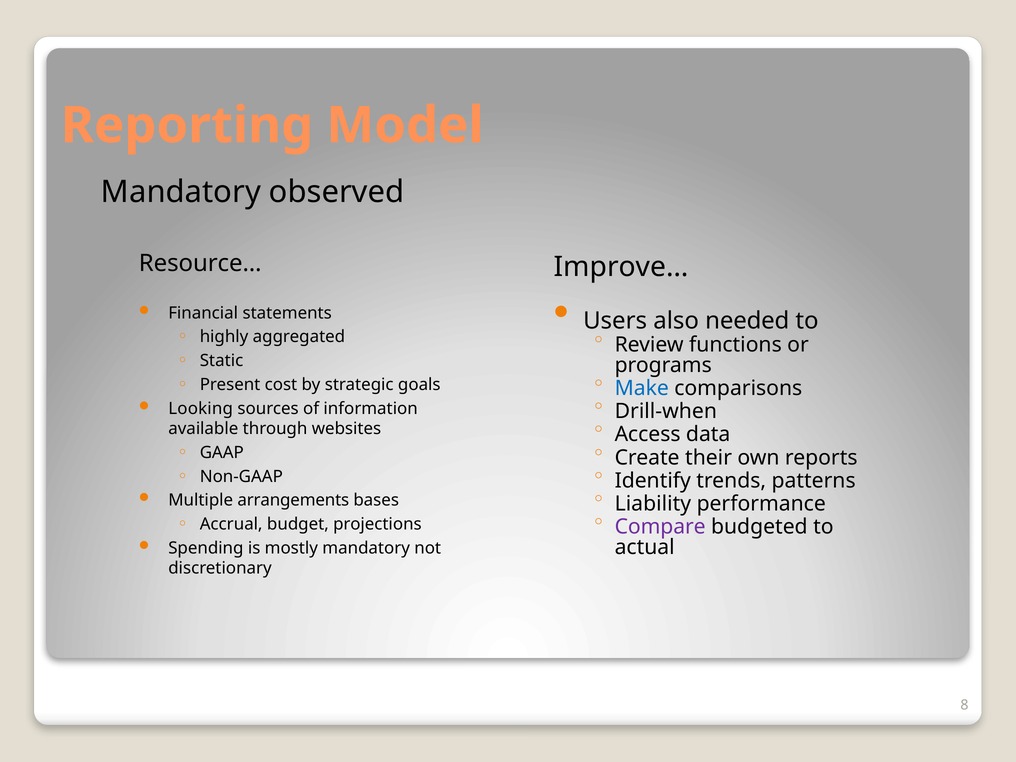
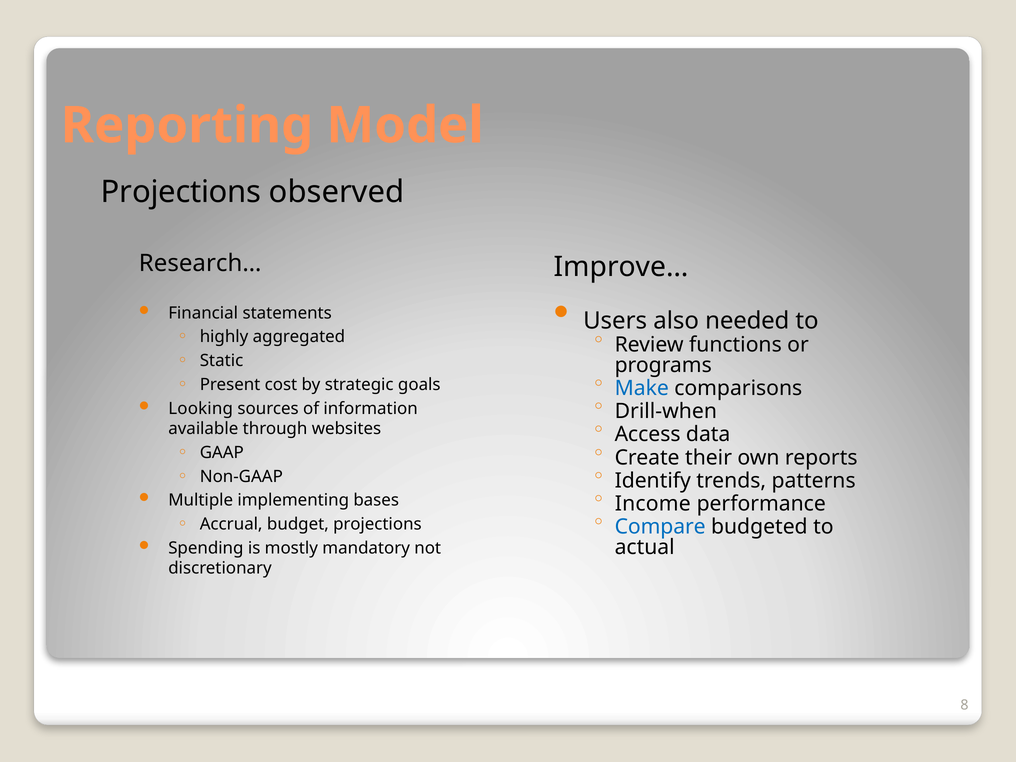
Mandatory: Mandatory -> Projections (181, 192)
Resource…: Resource… -> Research… (200, 263)
Liability: Liability -> Income (653, 504)
arrangements: arrangements -> implementing (293, 500)
Compare colour: purple -> blue (660, 527)
